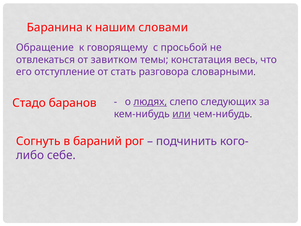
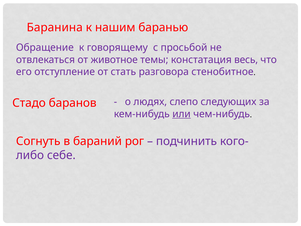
словами: словами -> баранью (163, 27)
завитком: завитком -> животное (114, 60)
словарными: словарными -> стенобитное (222, 72)
людях underline: present -> none (150, 102)
